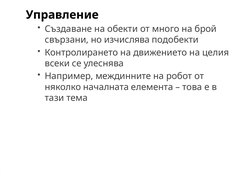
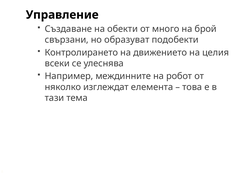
изчислява: изчислява -> образуват (127, 40)
началната: началната -> изглеждат (106, 87)
